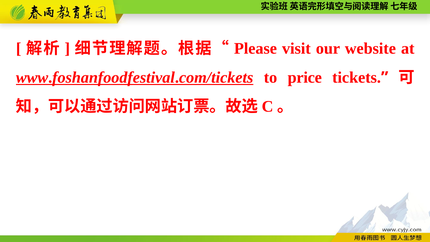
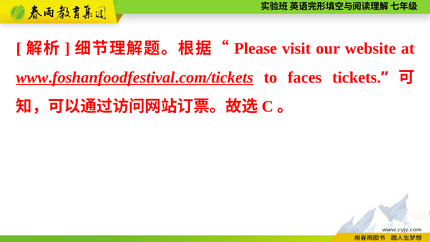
price: price -> faces (305, 77)
